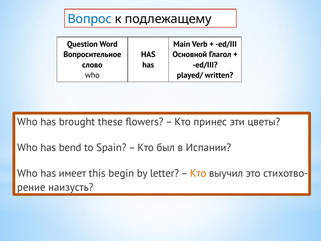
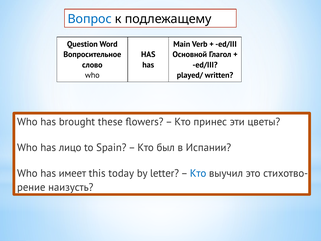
bend: bend -> лицо (70, 147)
begin: begin -> today (121, 173)
Кто colour: orange -> blue (198, 173)
